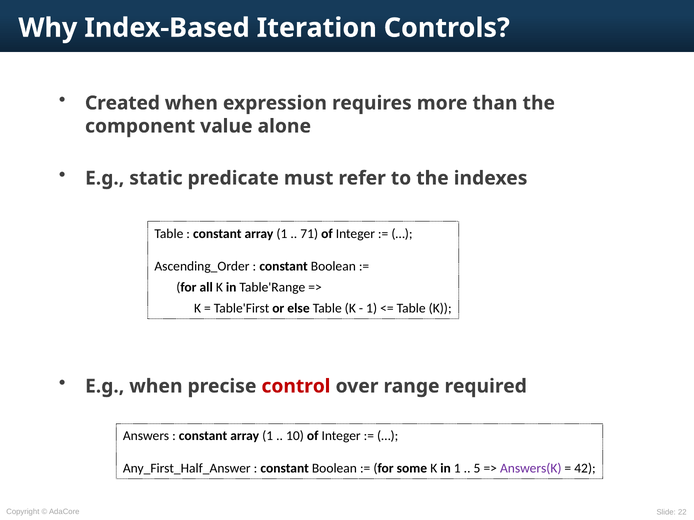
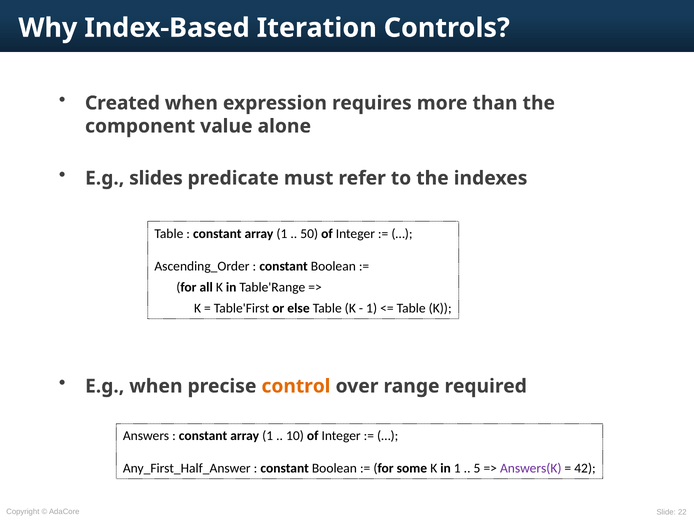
static: static -> slides (156, 178)
71: 71 -> 50 (309, 234)
control colour: red -> orange (296, 387)
